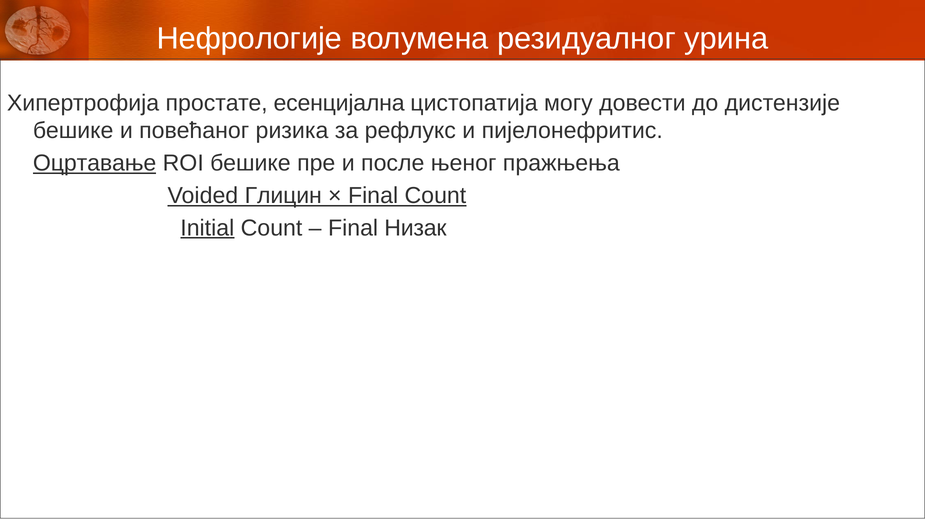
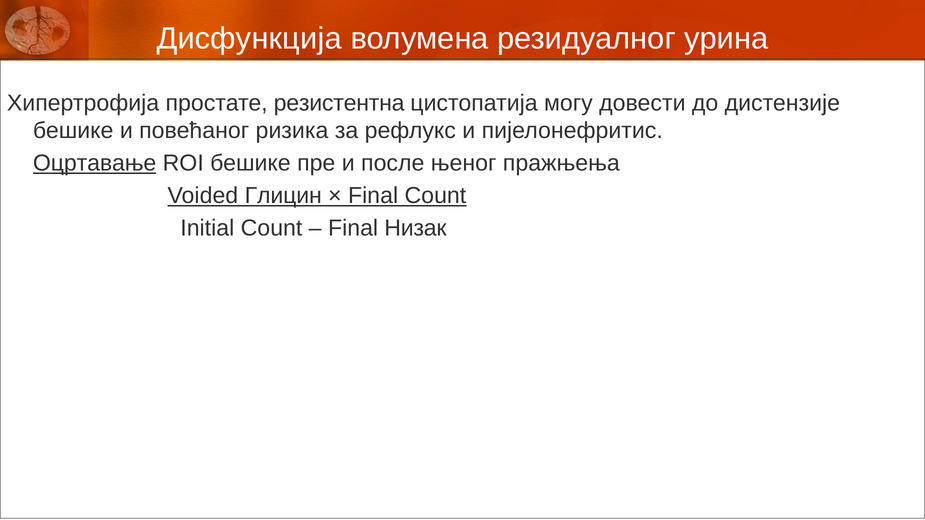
Нефрологије: Нефрологије -> Дисфункција (249, 39)
есенцијална: есенцијална -> резистентна (339, 103)
Initial underline: present -> none (207, 228)
